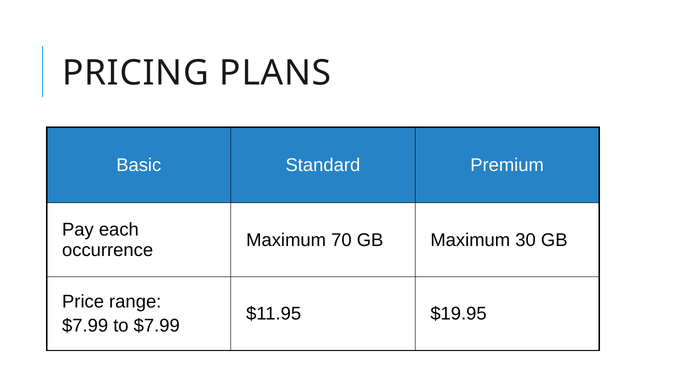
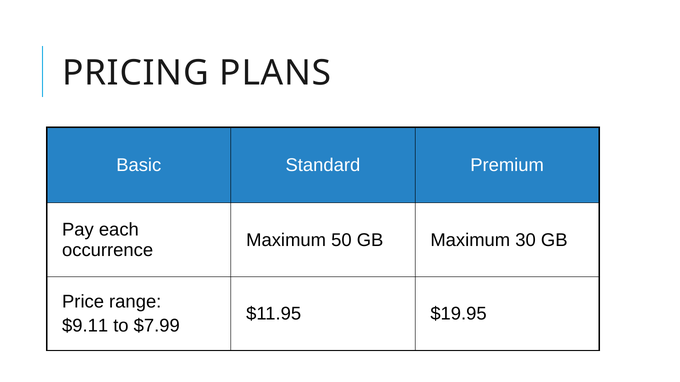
70: 70 -> 50 (341, 240)
$7.99: $7.99 -> $9.11 (85, 326)
